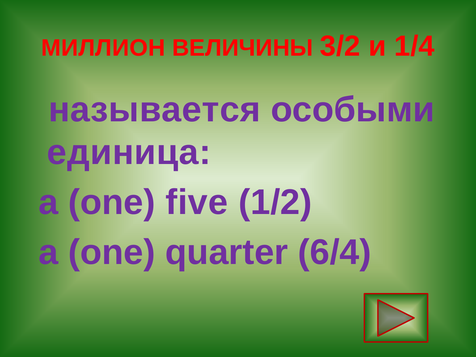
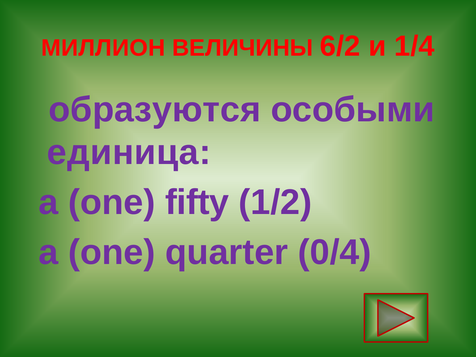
3/2: 3/2 -> 6/2 (340, 46)
называется: называется -> образуются (155, 110)
five: five -> fifty (197, 202)
6/4: 6/4 -> 0/4 (335, 252)
